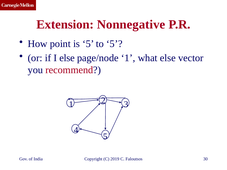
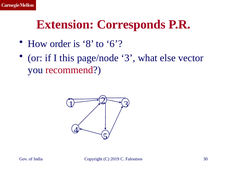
Nonnegative: Nonnegative -> Corresponds (131, 25)
point: point -> order (60, 44)
is 5: 5 -> 8 (88, 44)
to 5: 5 -> 6 (114, 44)
I else: else -> this (67, 58)
page/node 1: 1 -> 3 (128, 58)
